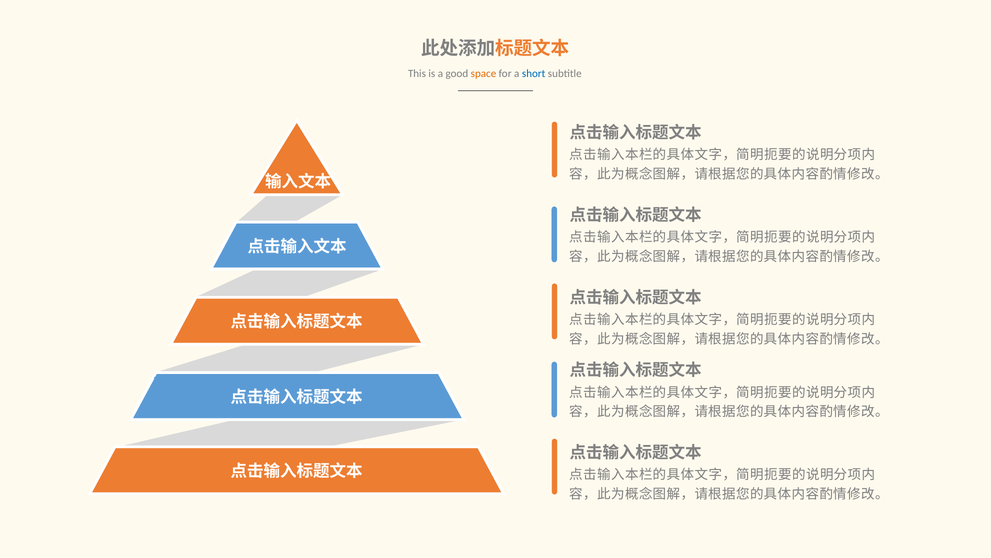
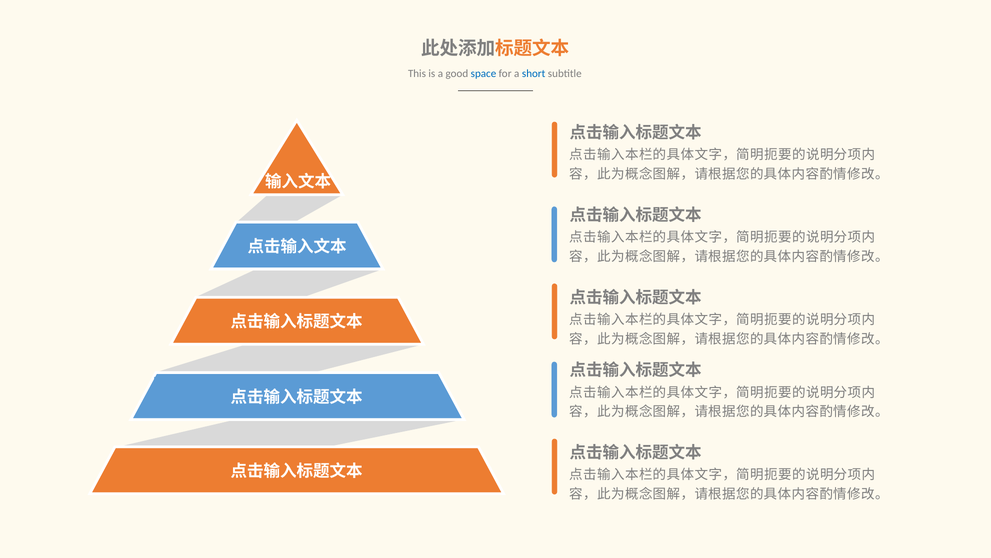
space colour: orange -> blue (483, 74)
